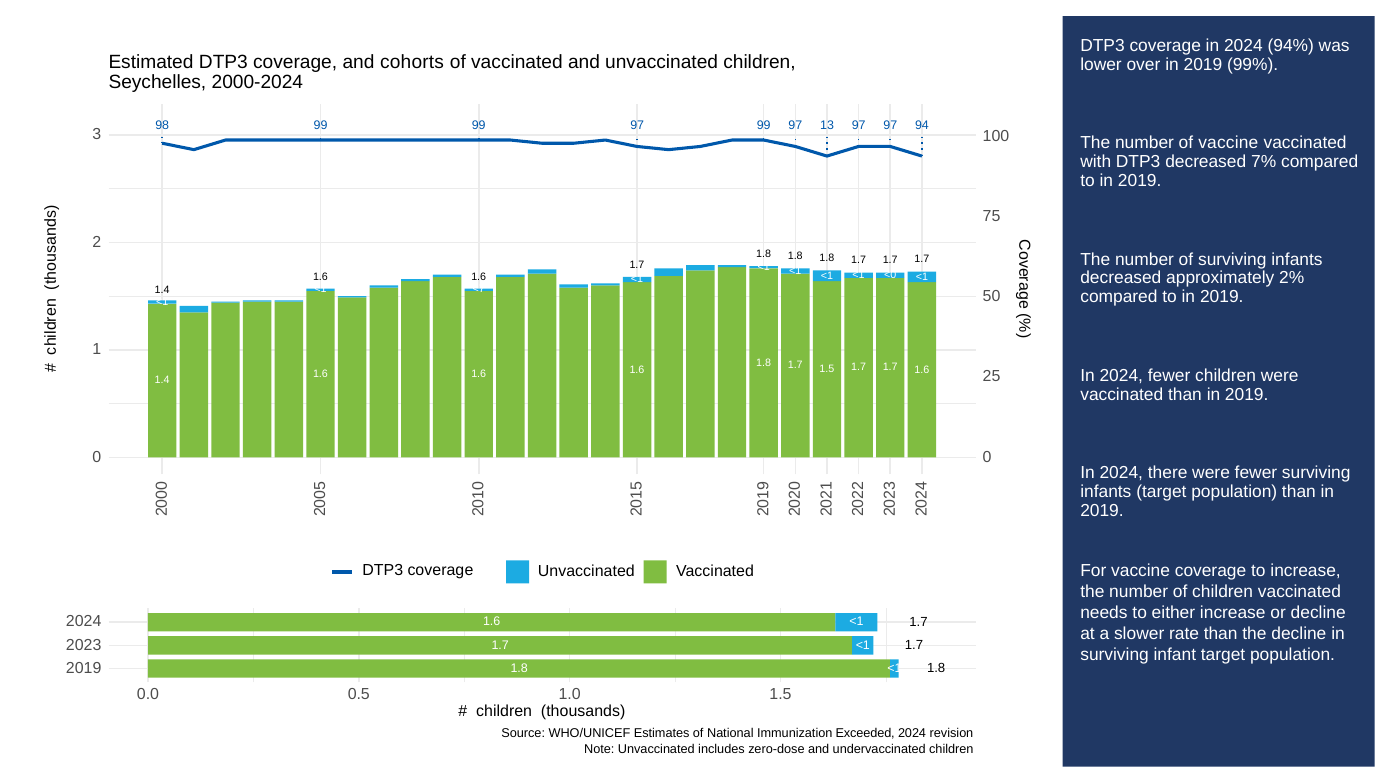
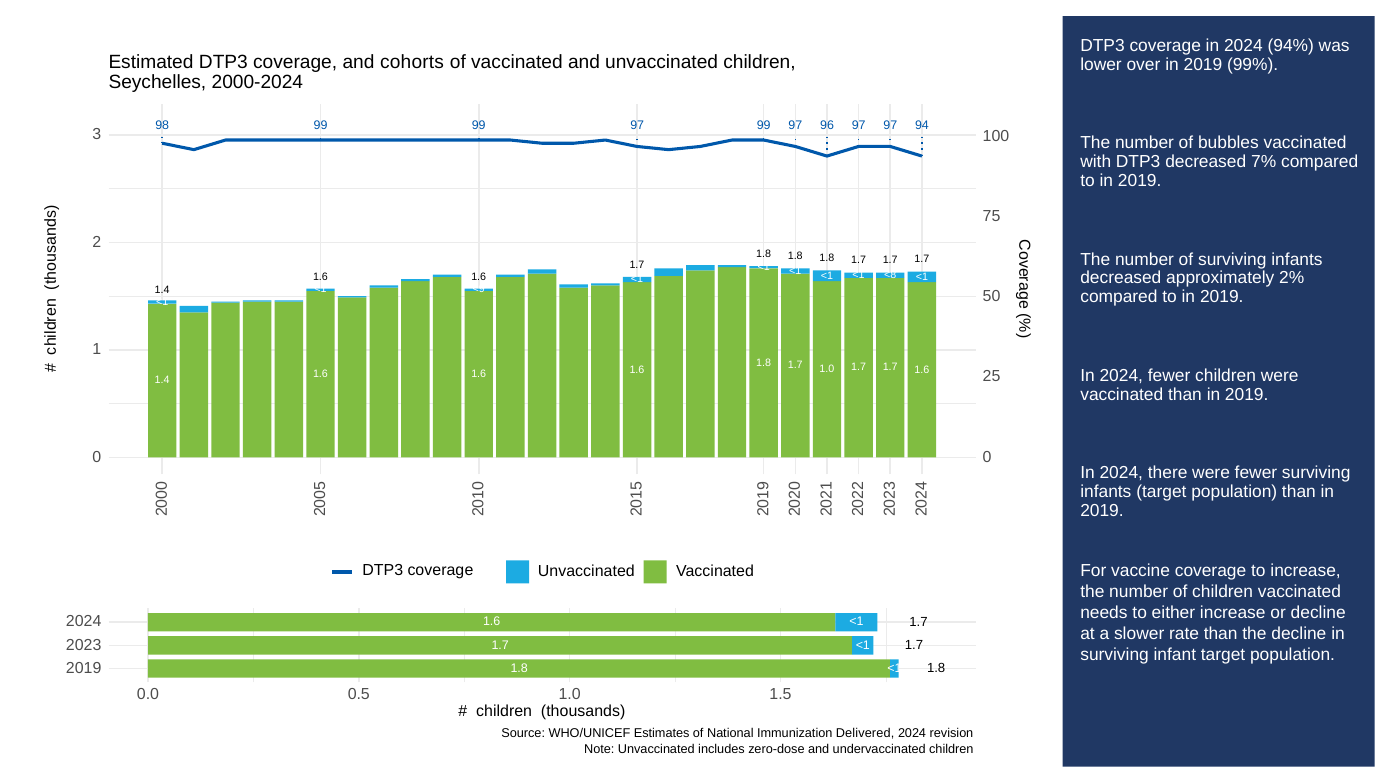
13: 13 -> 96 (827, 125)
of vaccine: vaccine -> bubbles (1228, 143)
<0: <0 -> <8 (890, 275)
<7: <7 -> <9 (479, 289)
1.5: 1.5 -> 1.0 (827, 369)
Exceeded: Exceeded -> Delivered (865, 734)
